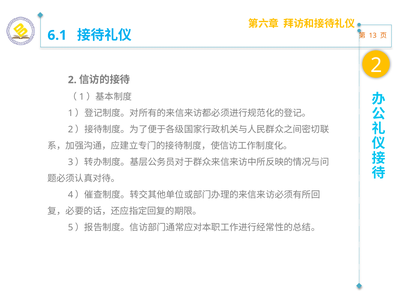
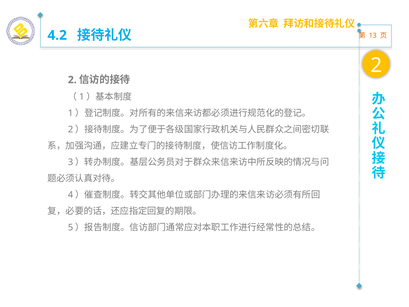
6.1: 6.1 -> 4.2 (57, 35)
